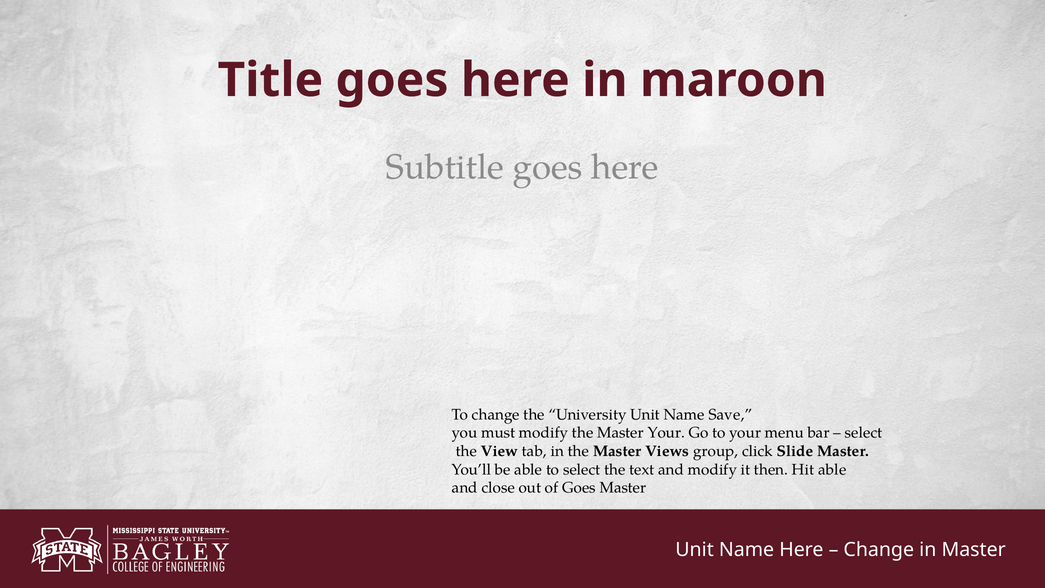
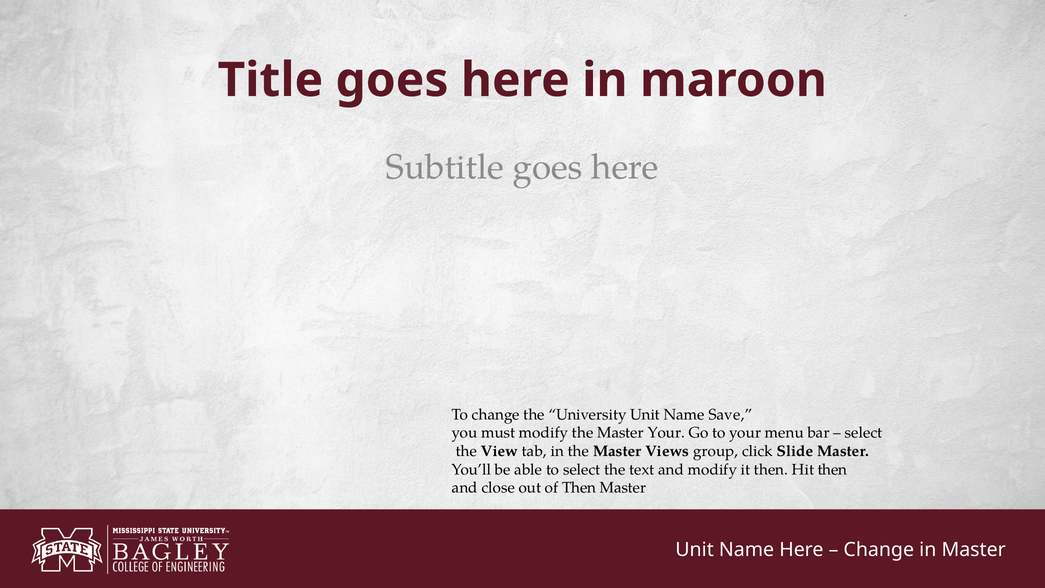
Hit able: able -> then (832, 469)
of Goes: Goes -> Then (579, 488)
